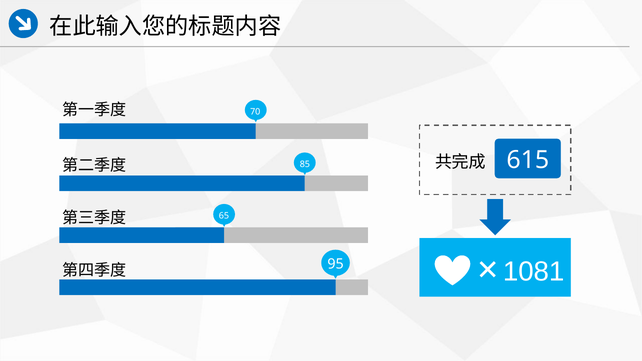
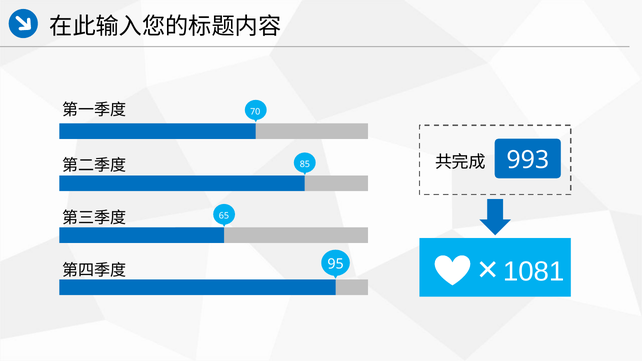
615: 615 -> 993 (528, 160)
